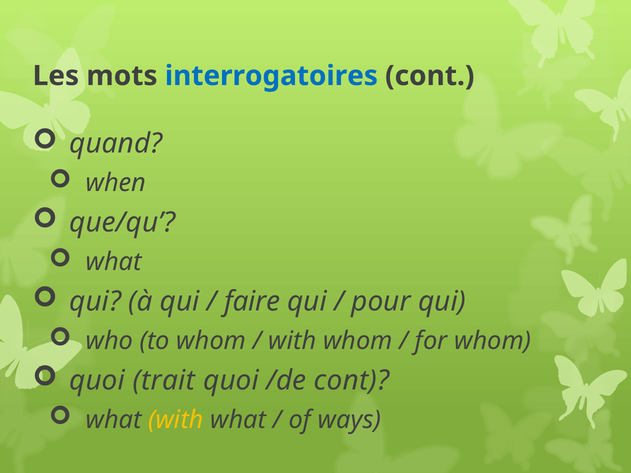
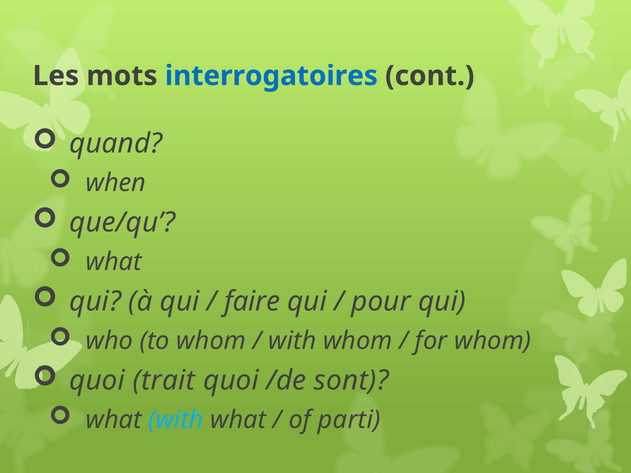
/de cont: cont -> sont (351, 381)
with colour: yellow -> light blue (176, 420)
ways: ways -> parti (349, 420)
